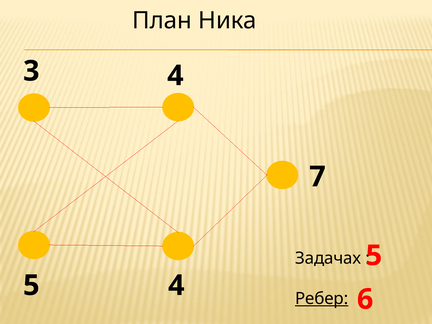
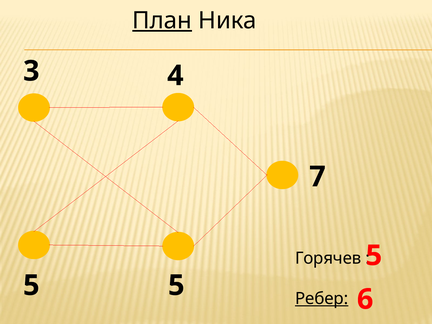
План underline: none -> present (162, 20)
Задачах: Задачах -> Горячев (328, 258)
5 4: 4 -> 5 (176, 285)
